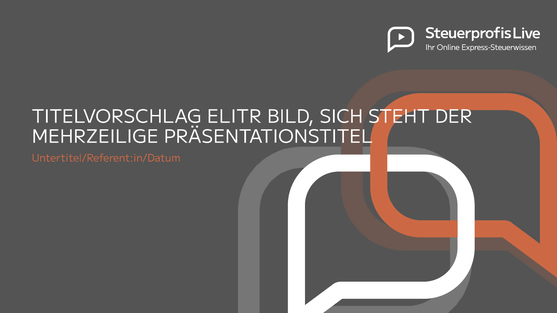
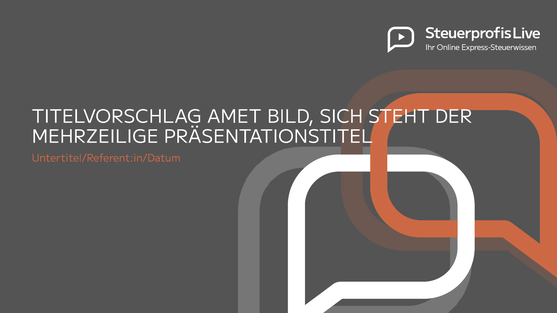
ELITR: ELITR -> AMET (234, 117)
